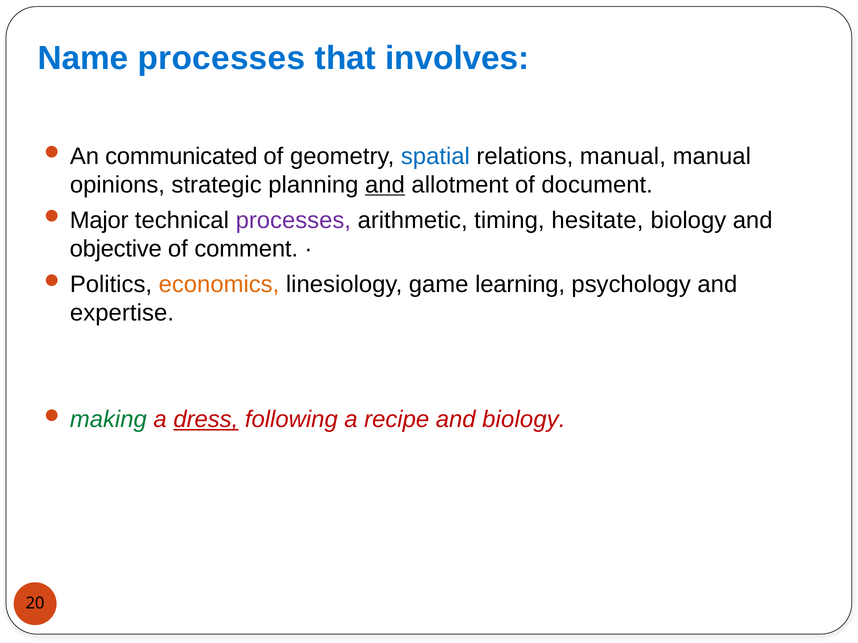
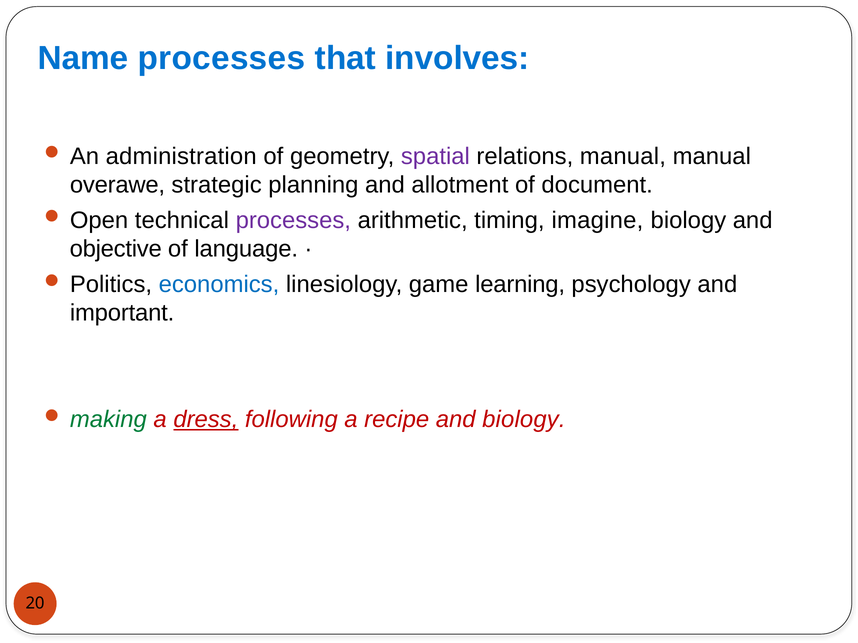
communicated: communicated -> administration (181, 156)
spatial colour: blue -> purple (435, 156)
opinions: opinions -> overawe (117, 185)
and underline: present -> none (385, 185)
Major: Major -> Open (99, 220)
hesitate: hesitate -> imagine (597, 220)
comment: comment -> language (246, 249)
economics colour: orange -> blue (219, 285)
expertise: expertise -> important (122, 313)
